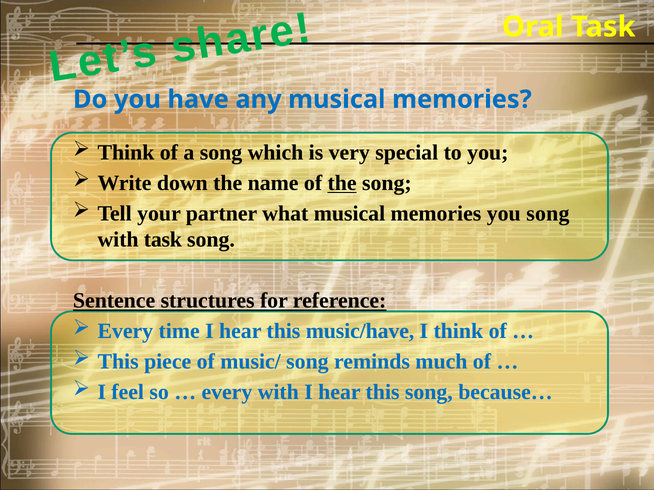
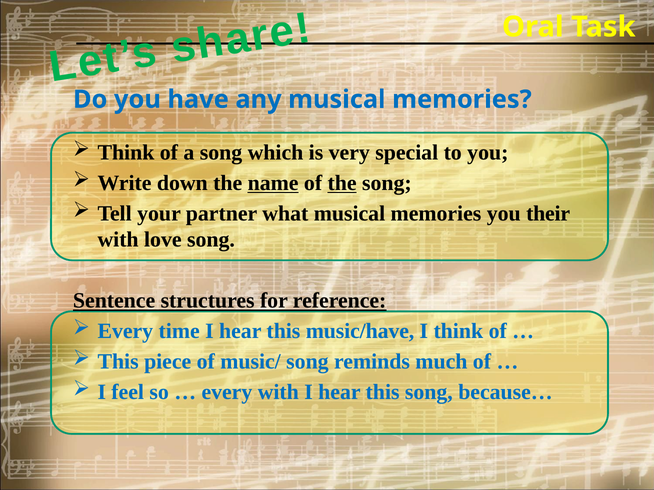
name underline: none -> present (273, 183)
you song: song -> their (548, 214)
with task: task -> love (163, 240)
